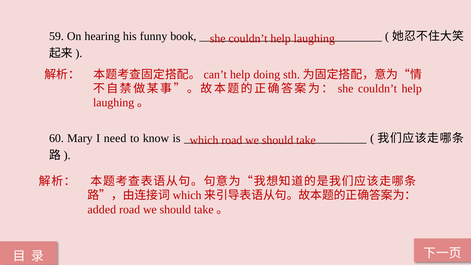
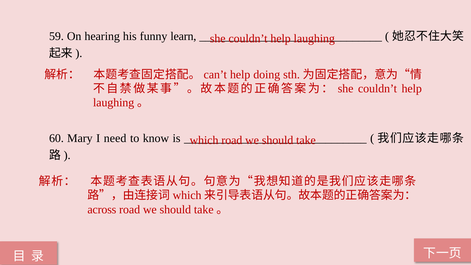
book: book -> learn (183, 36)
added: added -> across (102, 210)
